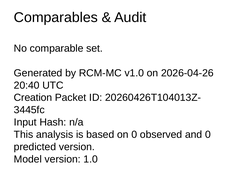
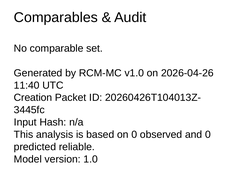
20:40: 20:40 -> 11:40 (27, 85)
predicted version: version -> reliable (77, 147)
